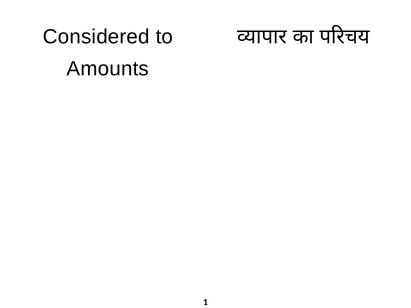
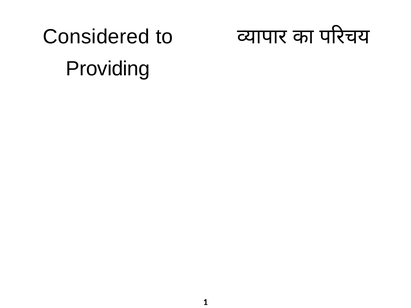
Amounts: Amounts -> Providing (108, 69)
